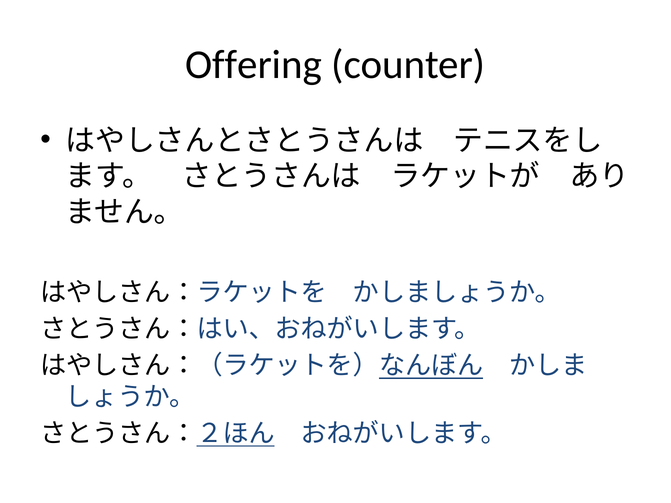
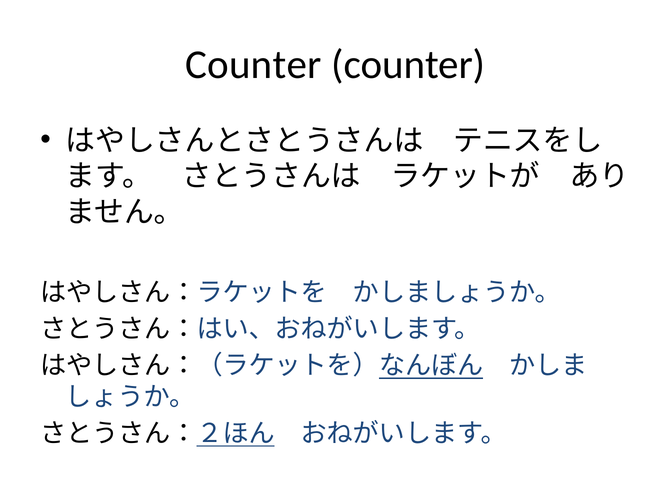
Offering: Offering -> Counter (253, 65)
